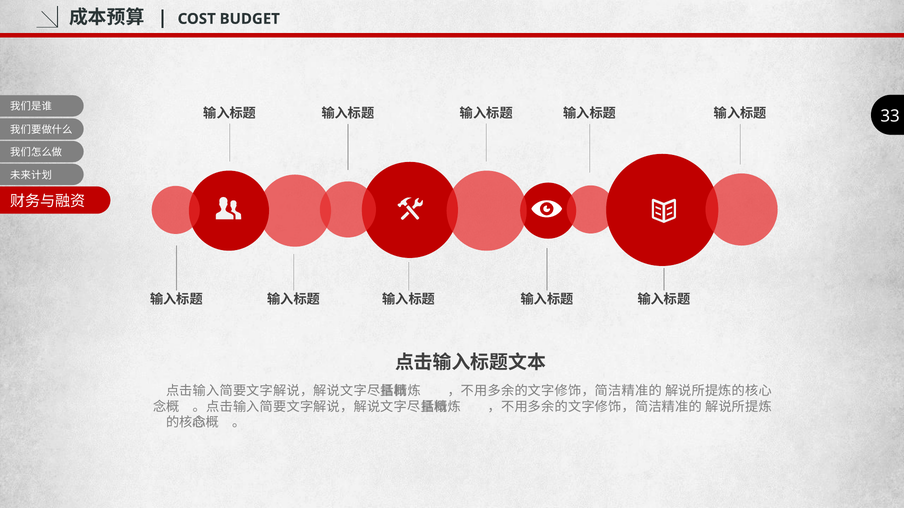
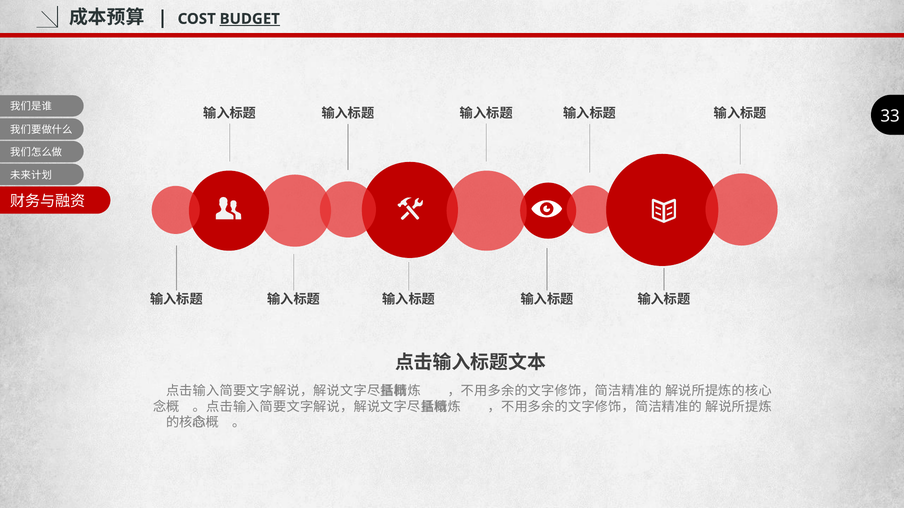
BUDGET underline: none -> present (250, 19)
